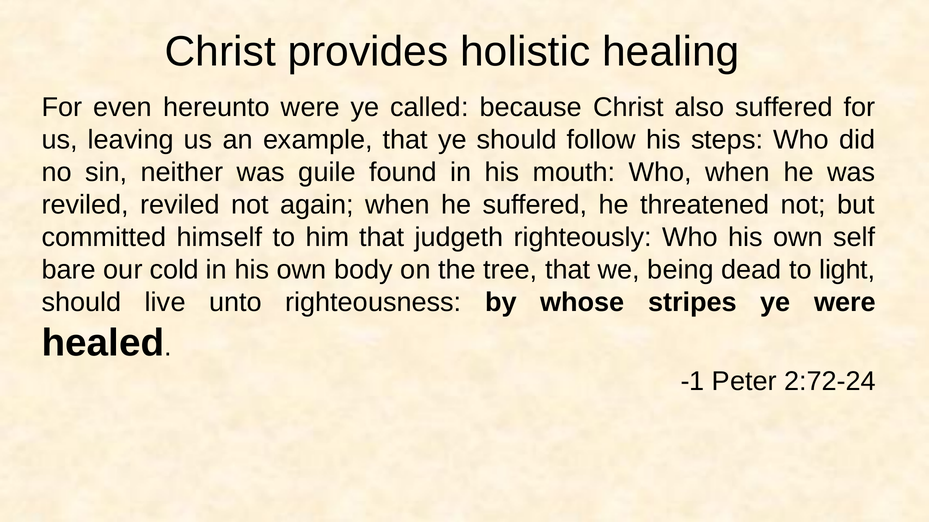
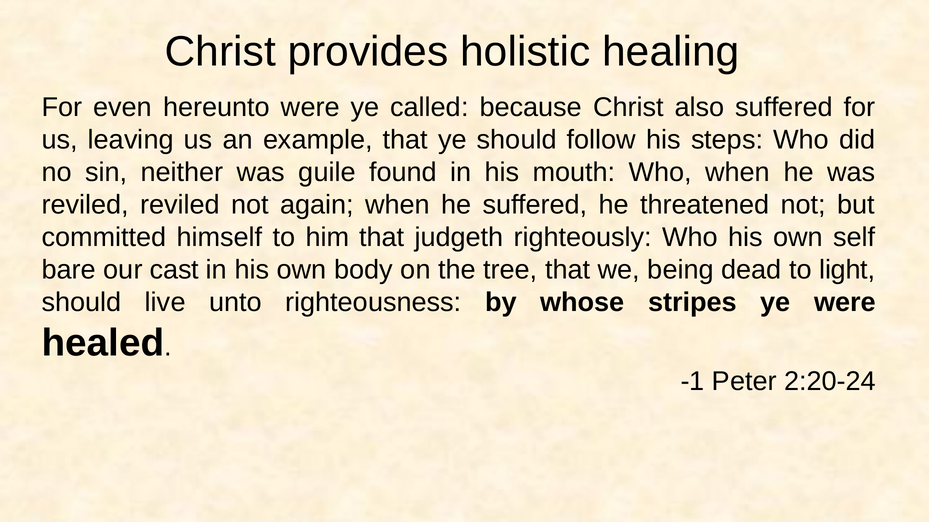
cold: cold -> cast (174, 270)
2:72-24: 2:72-24 -> 2:20-24 (830, 382)
